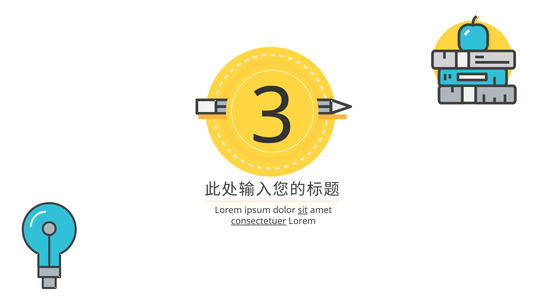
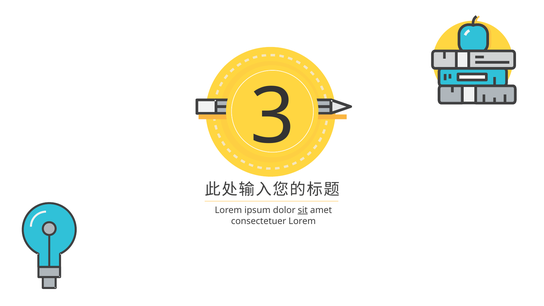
consectetuer underline: present -> none (259, 221)
